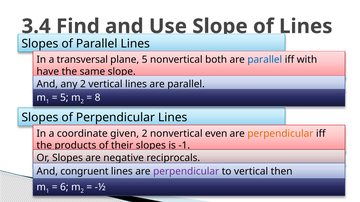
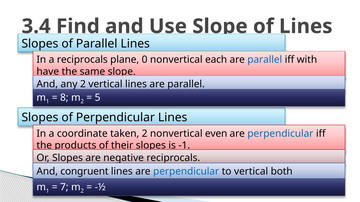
a transversal: transversal -> reciprocals (82, 60)
plane 5: 5 -> 0 (145, 60)
both: both -> each (216, 60)
5: 5 -> 8 (64, 98)
8: 8 -> 5 (98, 98)
given: given -> taken (125, 134)
perpendicular colour: orange -> blue (280, 134)
perpendicular colour: purple -> blue (186, 172)
then: then -> both (282, 172)
6: 6 -> 7 (64, 188)
